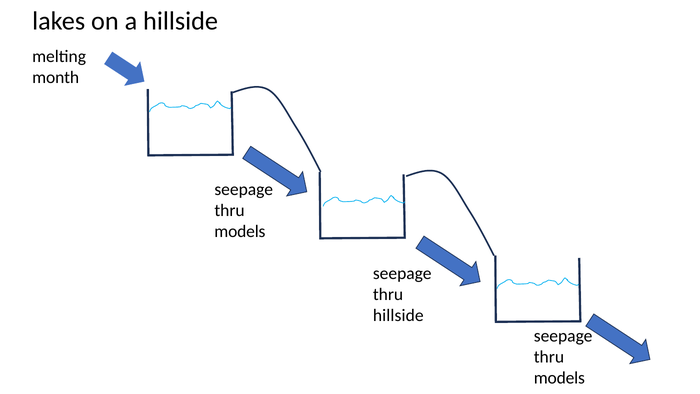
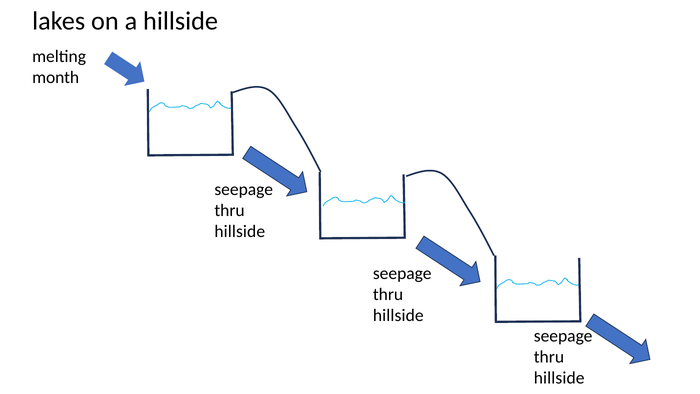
models: models -> hillside (240, 231)
models: models -> hillside (559, 378)
